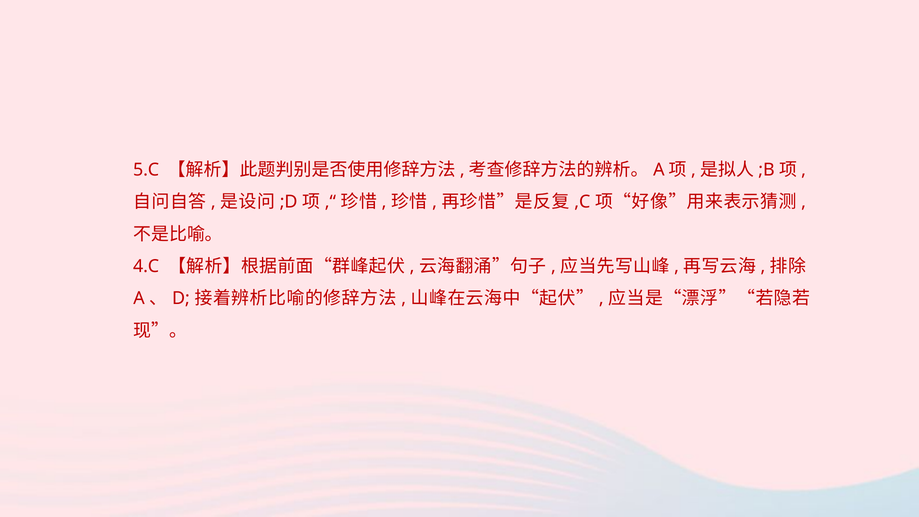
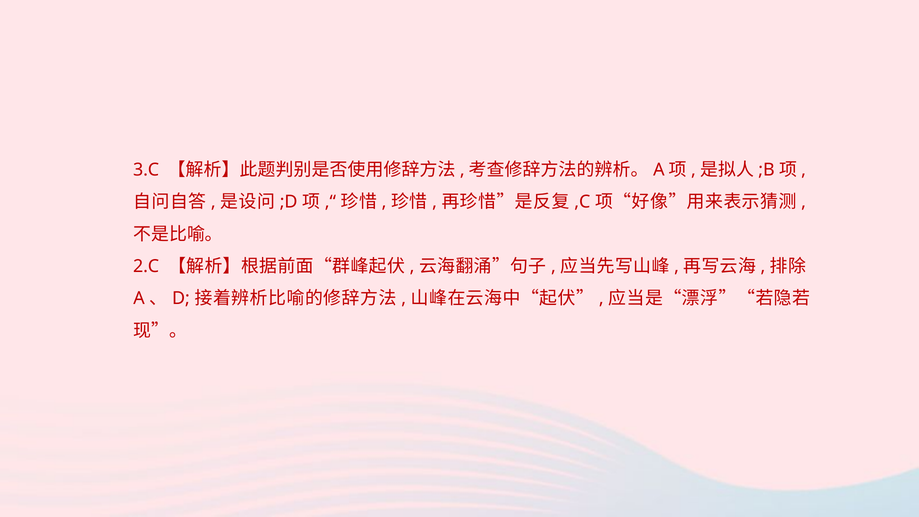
5.C: 5.C -> 3.C (146, 170)
4.C: 4.C -> 2.C (146, 266)
